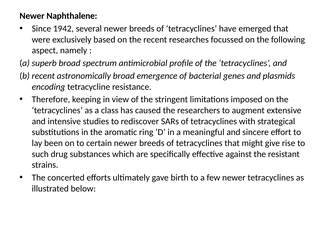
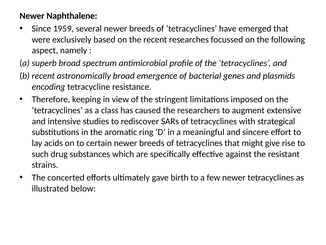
1942: 1942 -> 1959 (63, 29)
been: been -> acids (53, 143)
